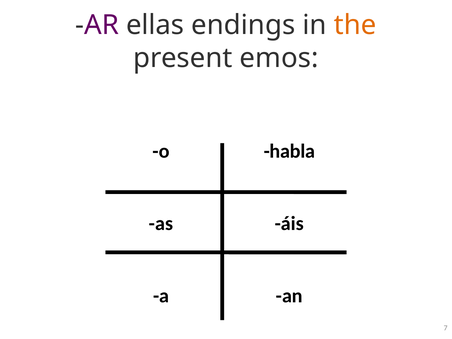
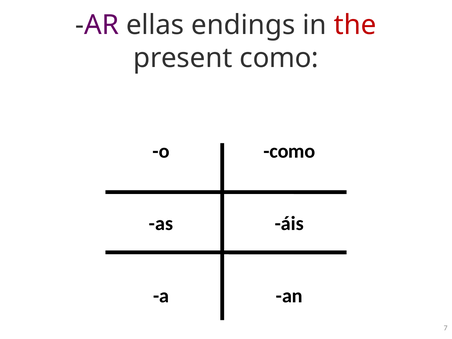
the colour: orange -> red (355, 25)
present emos: emos -> como (279, 58)
habla: habla -> como (289, 151)
